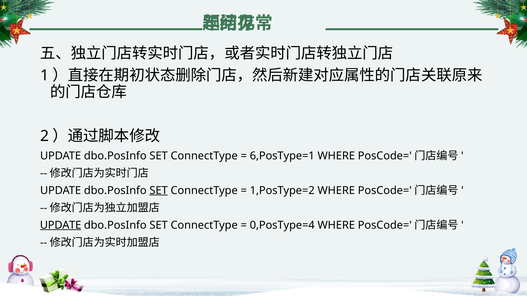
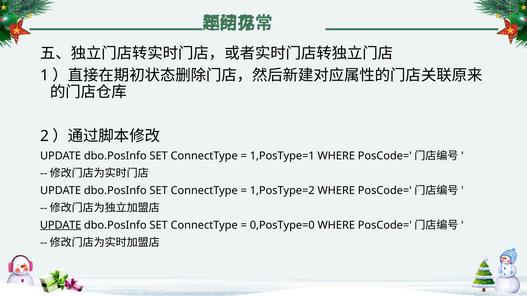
6,PosType=1: 6,PosType=1 -> 1,PosType=1 (282, 156)
SET underline: present -> none (159, 191)
0,PosType=4: 0,PosType=4 -> 0,PosType=0 (282, 226)
